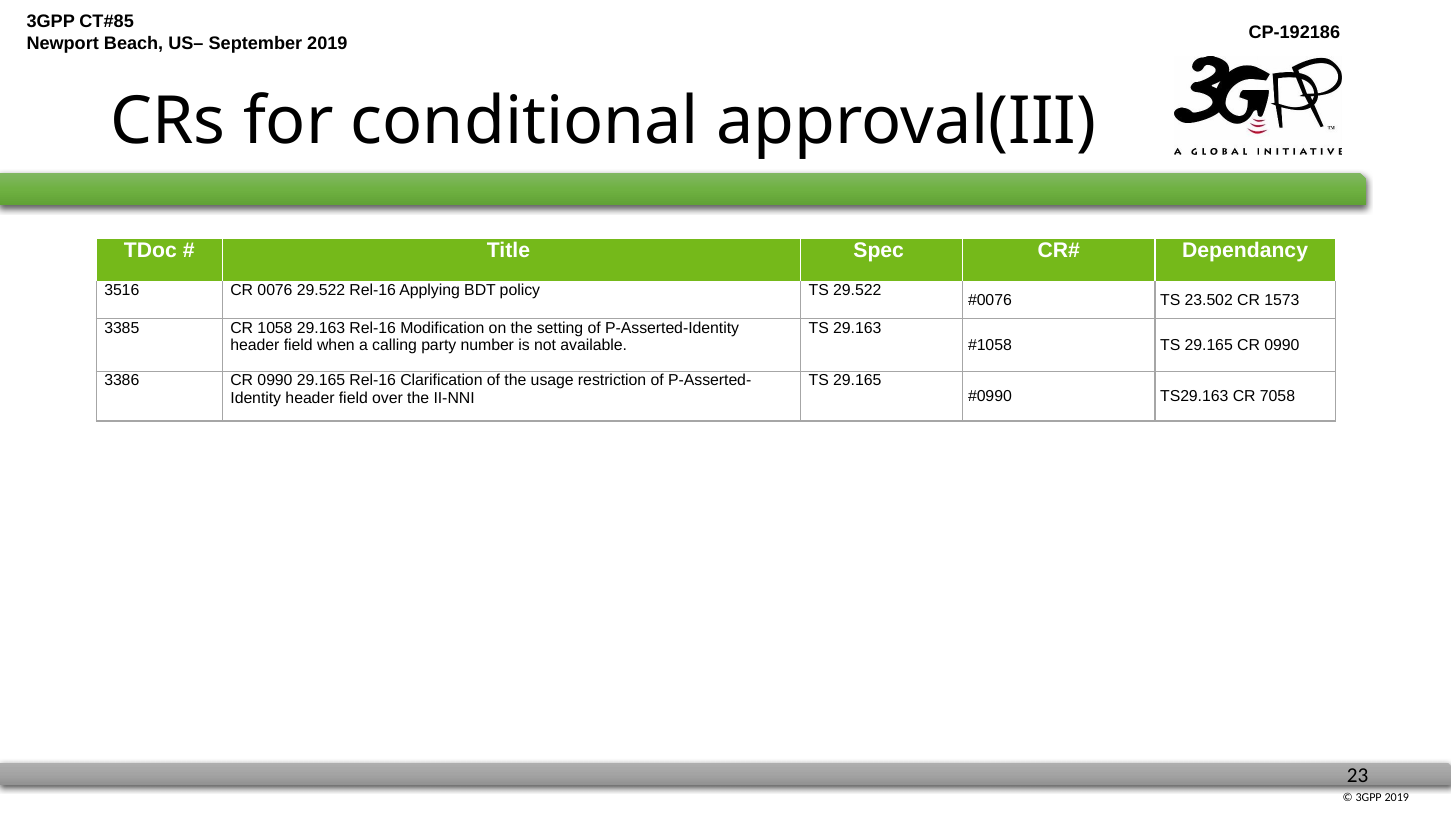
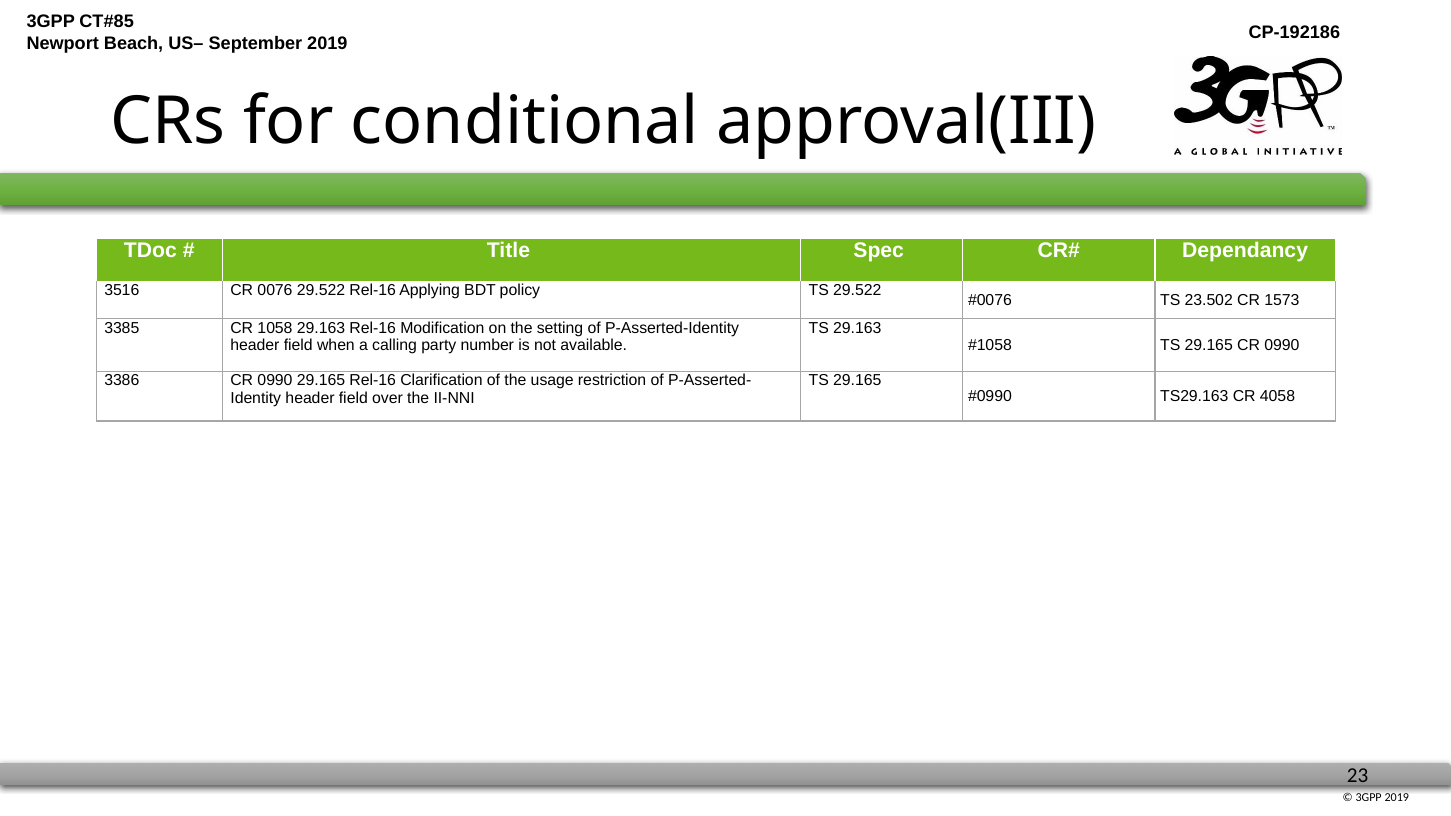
7058: 7058 -> 4058 (1278, 397)
